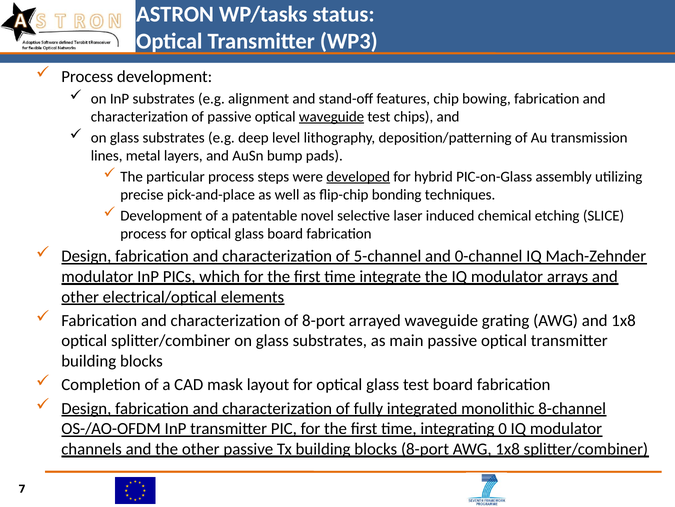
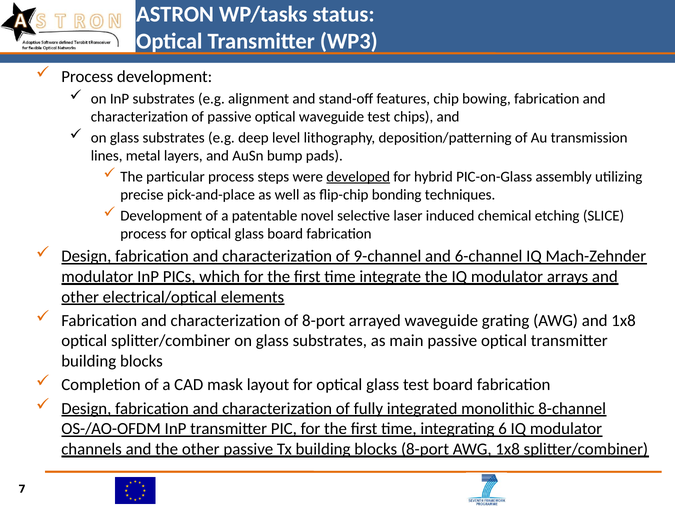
waveguide underline: present -> none (332, 116)
5-channel: 5-channel -> 9-channel (388, 256)
0-channel: 0-channel -> 6-channel (489, 256)
0: 0 -> 6 (503, 428)
